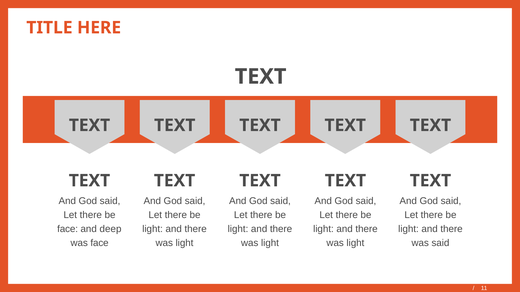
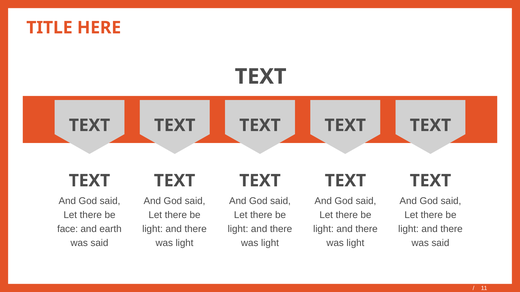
deep: deep -> earth (111, 229)
face: face -> said (99, 243)
